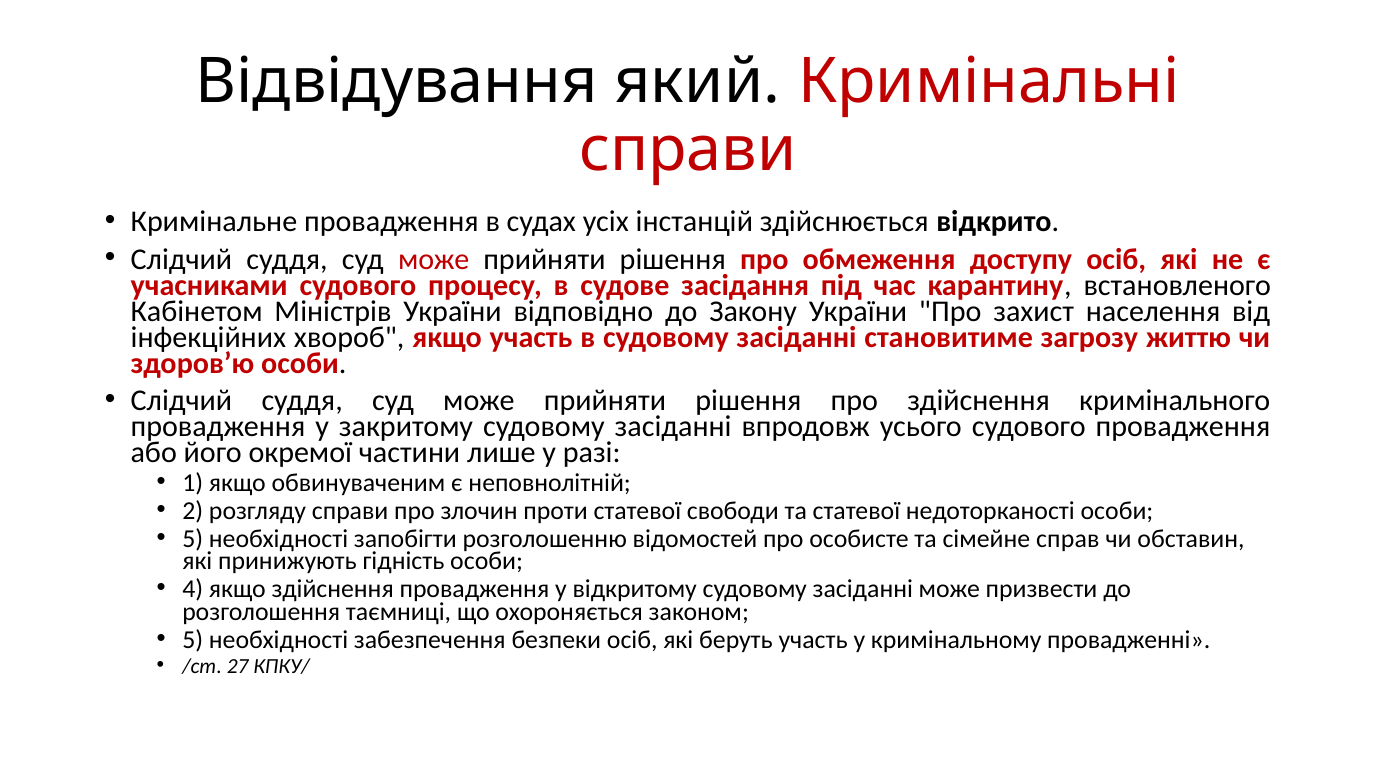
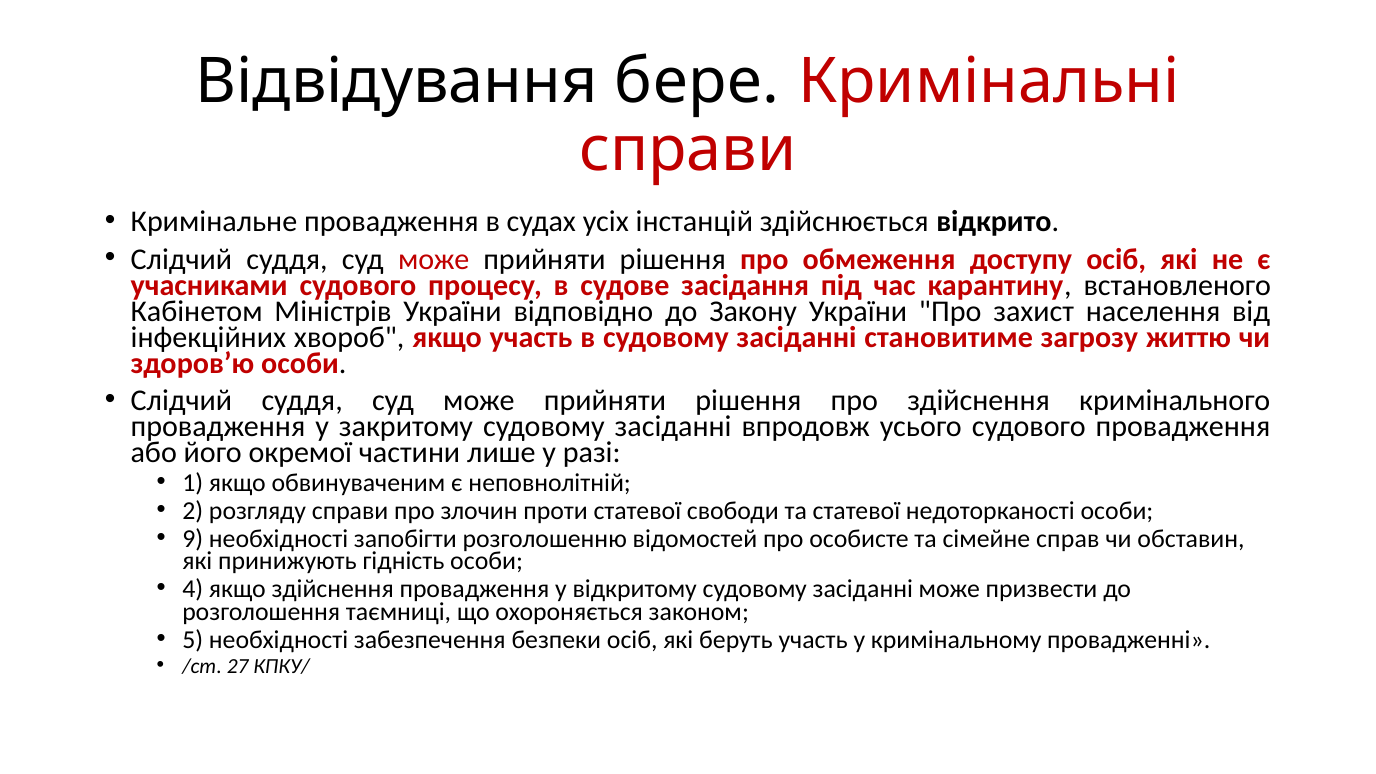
який: який -> бере (697, 82)
5: 5 -> 9 (193, 539)
